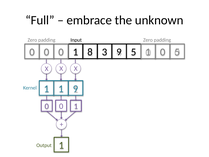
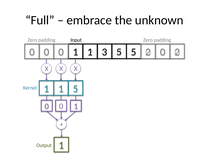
8: 8 -> 1 (90, 52)
3 9: 9 -> 5 (119, 52)
1: 1 -> 2 (148, 52)
5: 5 -> 2 (177, 52)
1 9: 9 -> 5 (76, 89)
